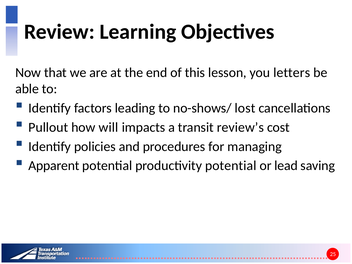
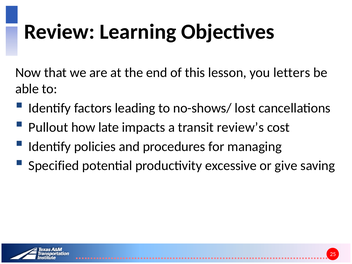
will: will -> late (109, 127)
Apparent: Apparent -> Specified (54, 166)
productivity potential: potential -> excessive (231, 166)
lead: lead -> give (286, 166)
